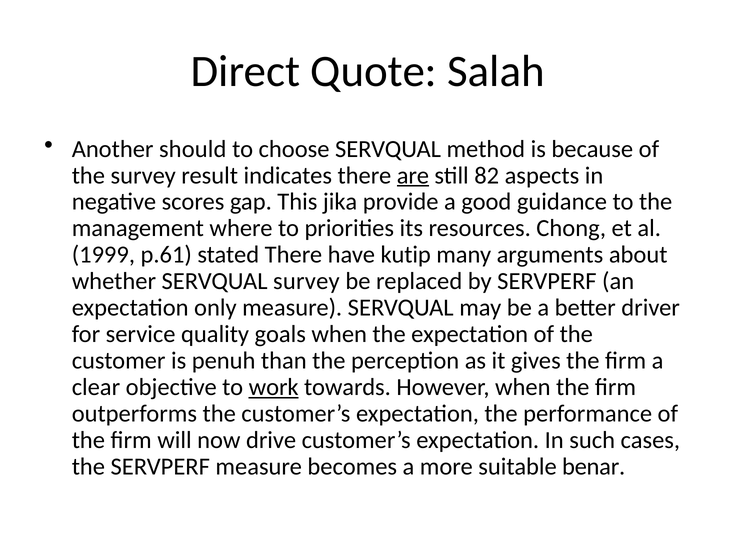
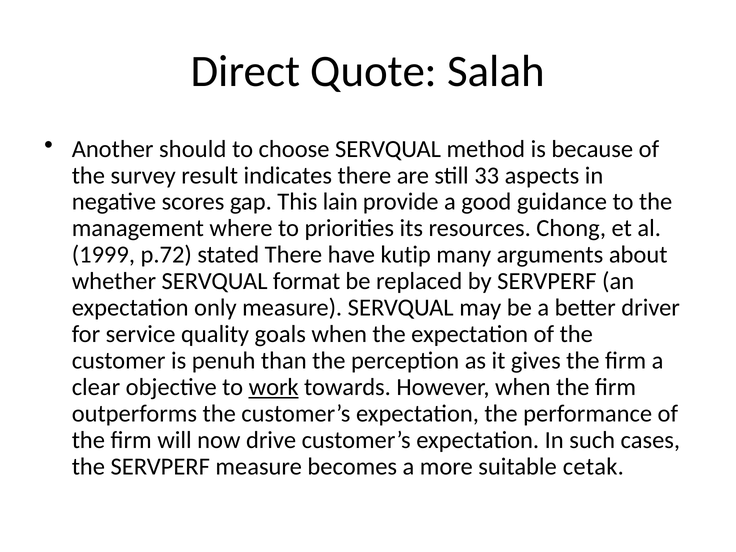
are underline: present -> none (413, 175)
82: 82 -> 33 (487, 175)
jika: jika -> lain (340, 202)
p.61: p.61 -> p.72 (166, 255)
SERVQUAL survey: survey -> format (307, 281)
benar: benar -> cetak (593, 467)
